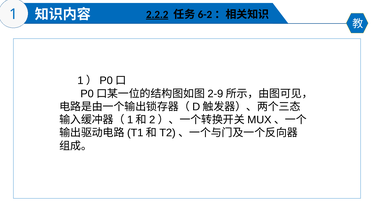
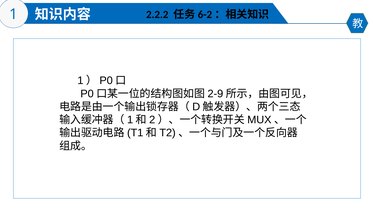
2.2.2 underline: present -> none (157, 14)
